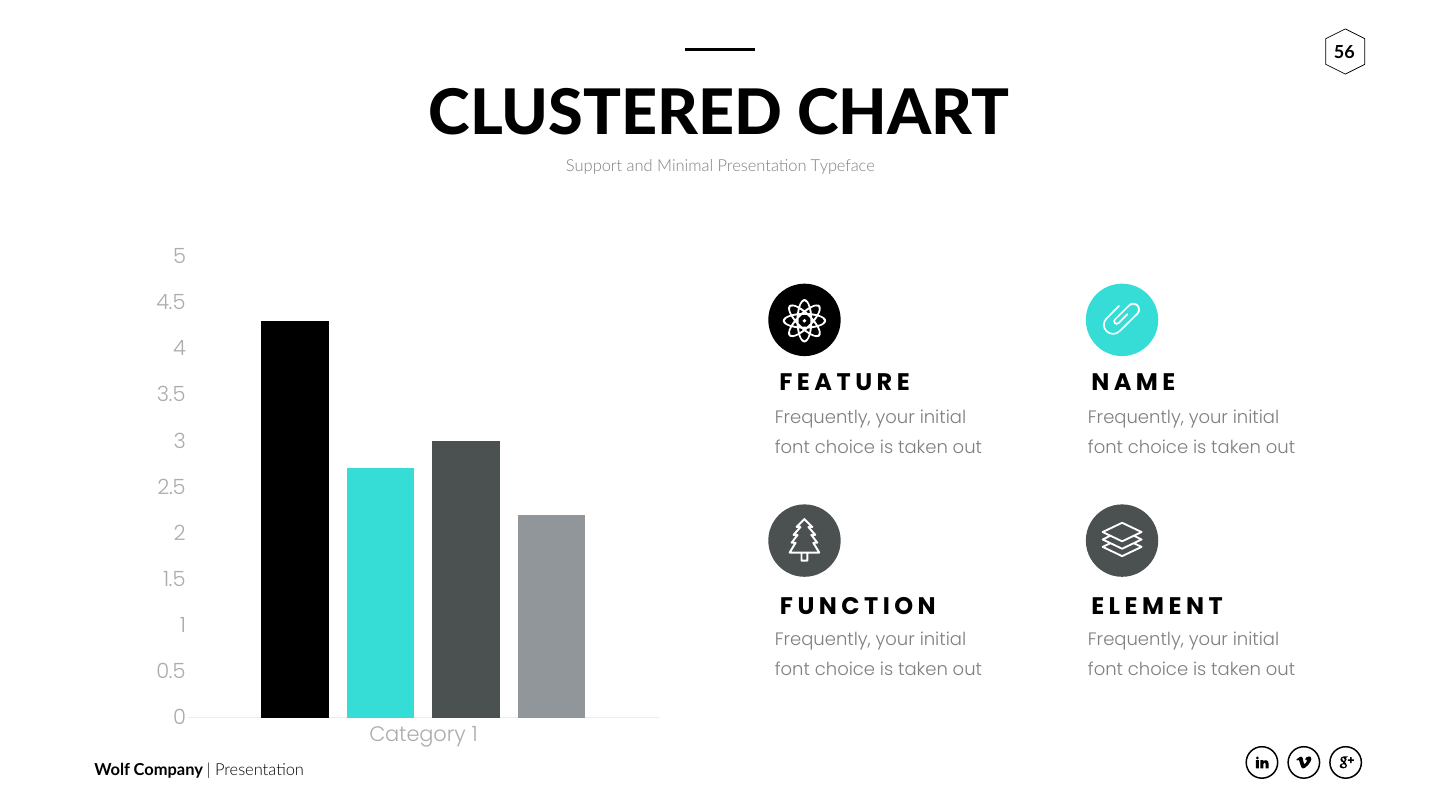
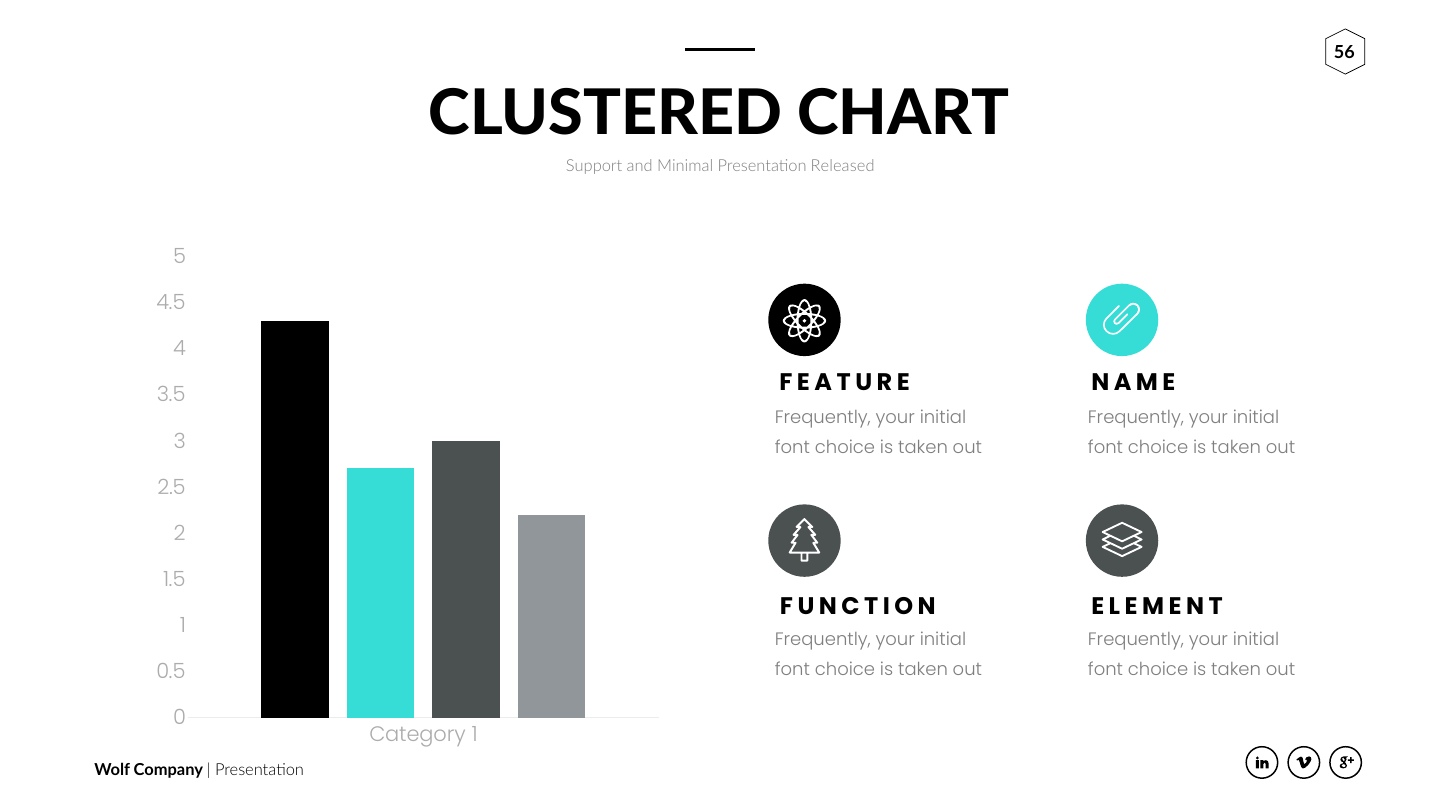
Typeface: Typeface -> Released (843, 166)
